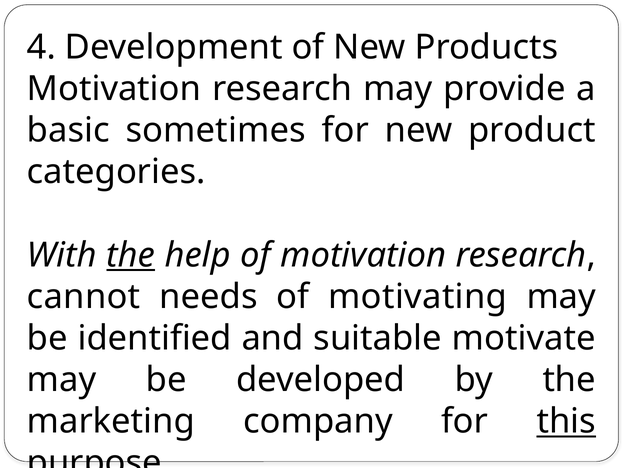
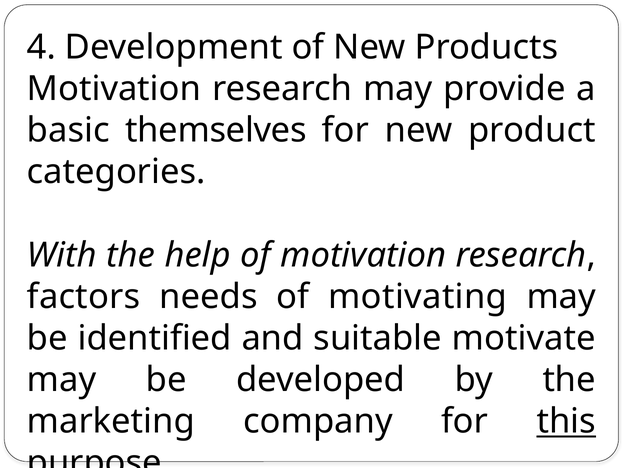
sometimes: sometimes -> themselves (216, 130)
the underline: present -> none (131, 255)
cannot: cannot -> factors (84, 296)
